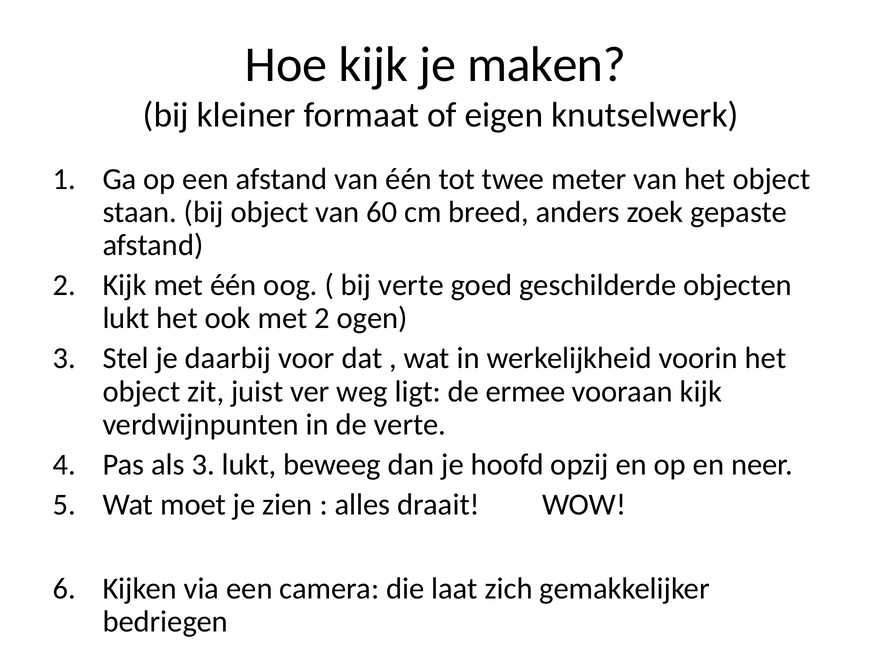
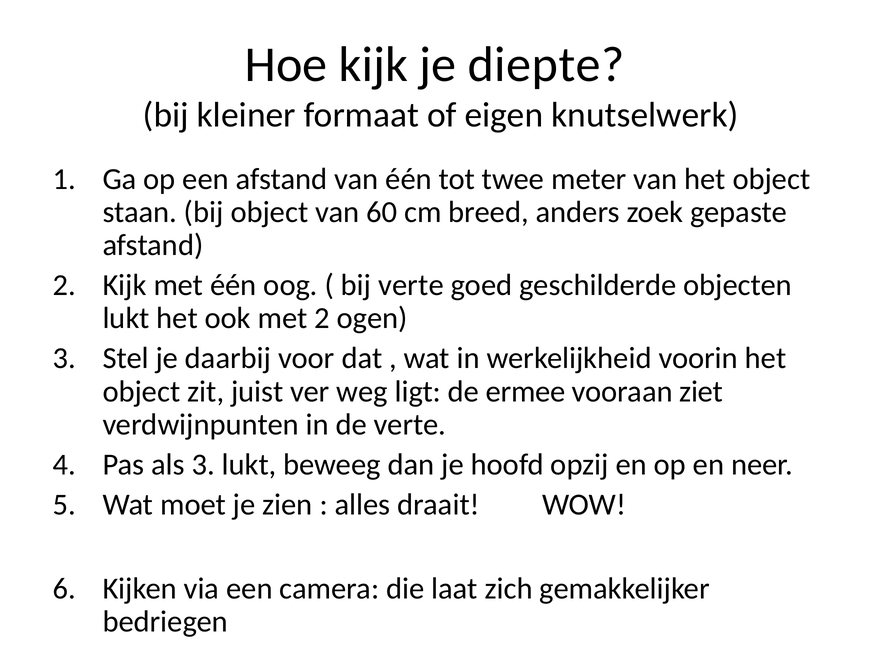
maken: maken -> diepte (546, 65)
vooraan kijk: kijk -> ziet (701, 392)
